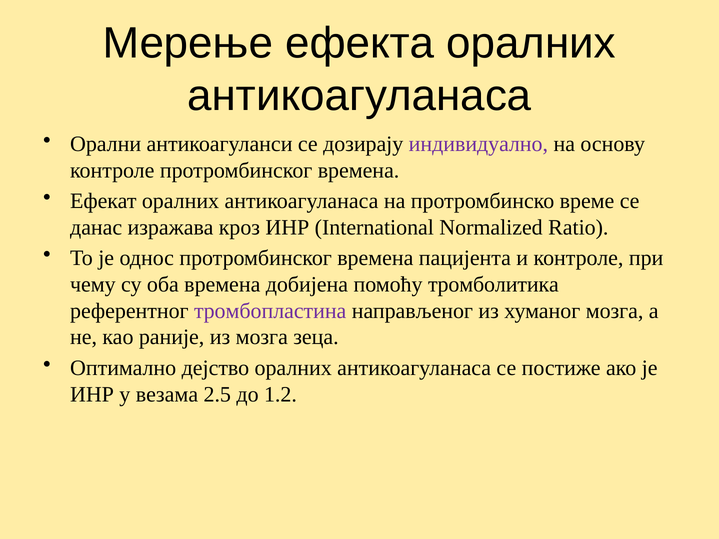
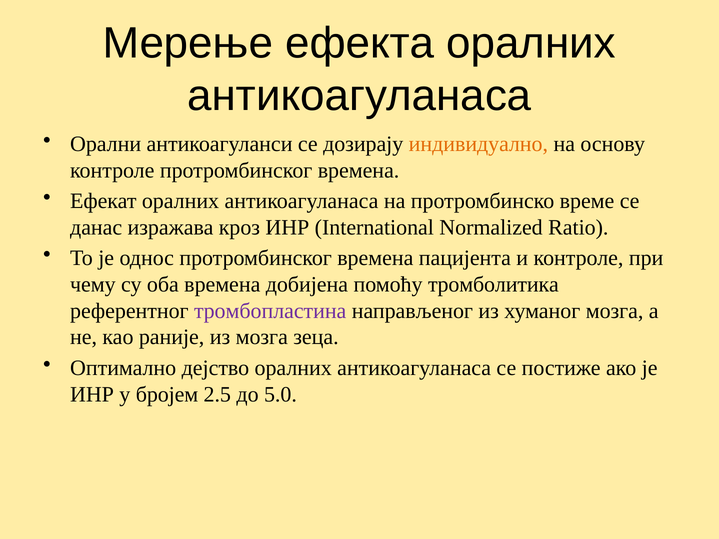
индивидуално colour: purple -> orange (478, 144)
везама: везама -> бројем (167, 394)
1.2: 1.2 -> 5.0 (280, 394)
